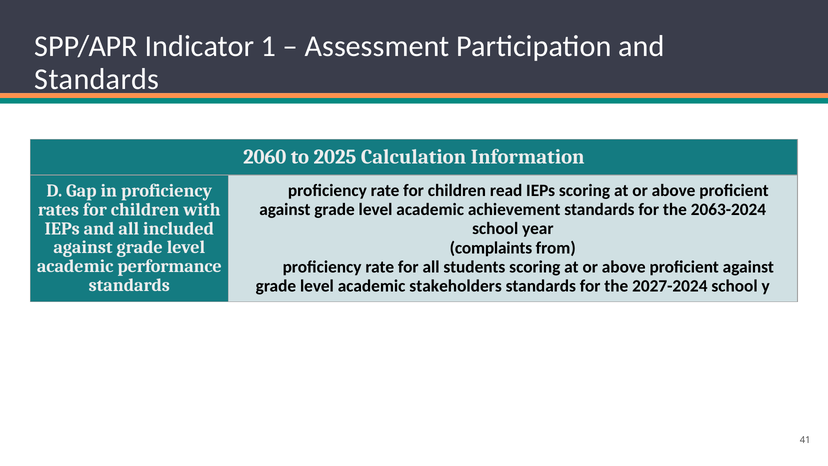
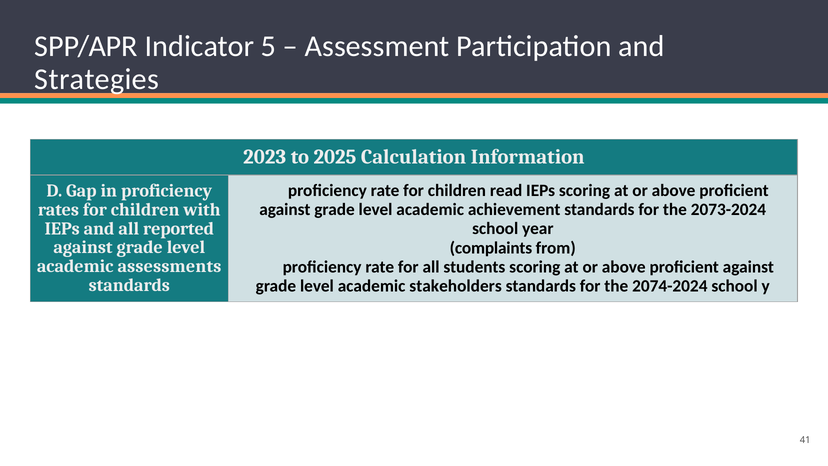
1: 1 -> 5 (268, 46)
Standards: Standards -> Strategies (97, 79)
2060: 2060 -> 2023 (265, 157)
2063-2024: 2063-2024 -> 2073-2024 (728, 210)
included: included -> reported (179, 228)
performance: performance -> assessments (169, 266)
2027-2024: 2027-2024 -> 2074-2024 (670, 286)
